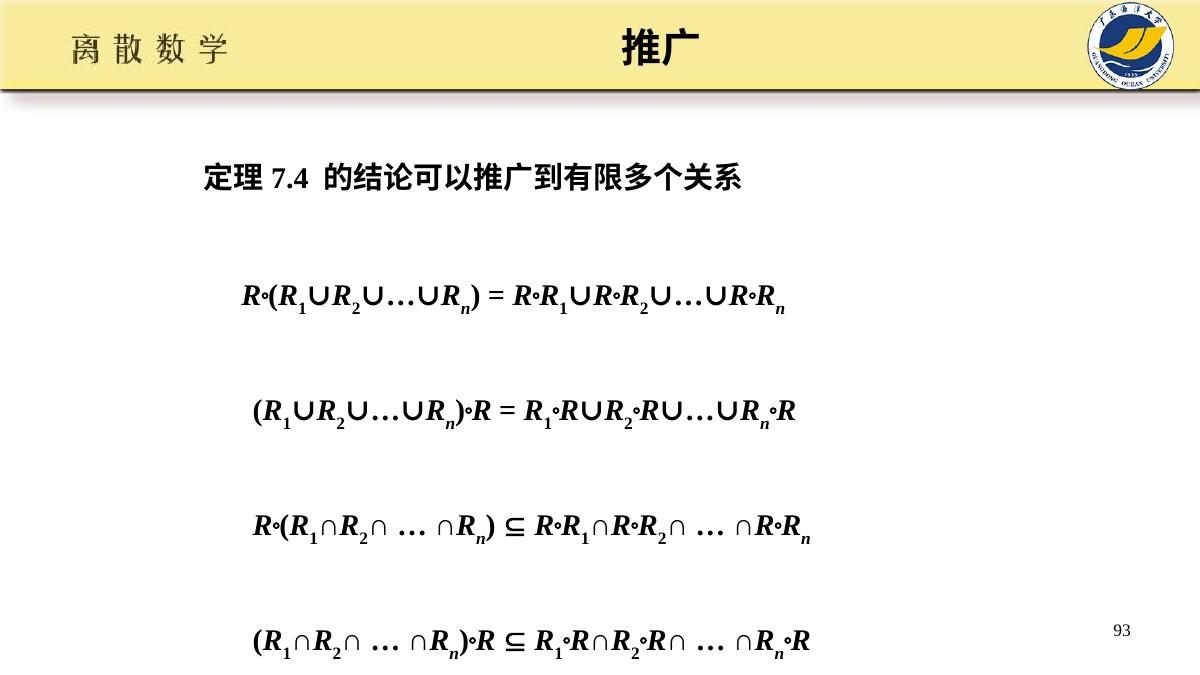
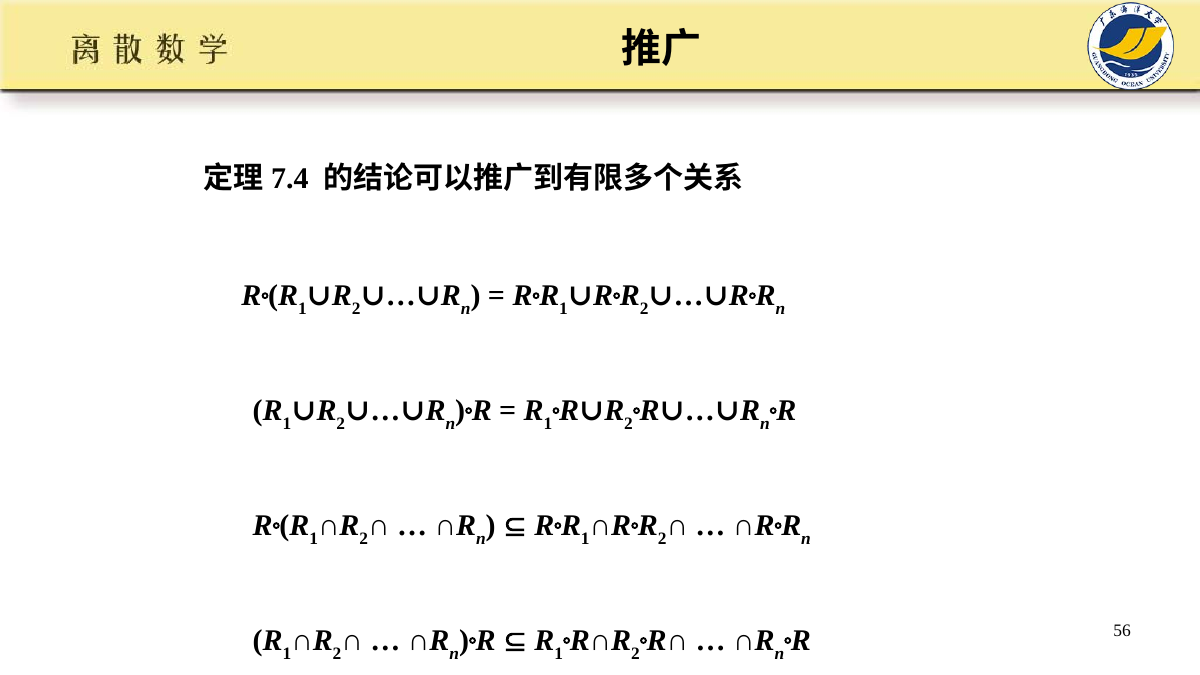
93: 93 -> 56 (1122, 631)
